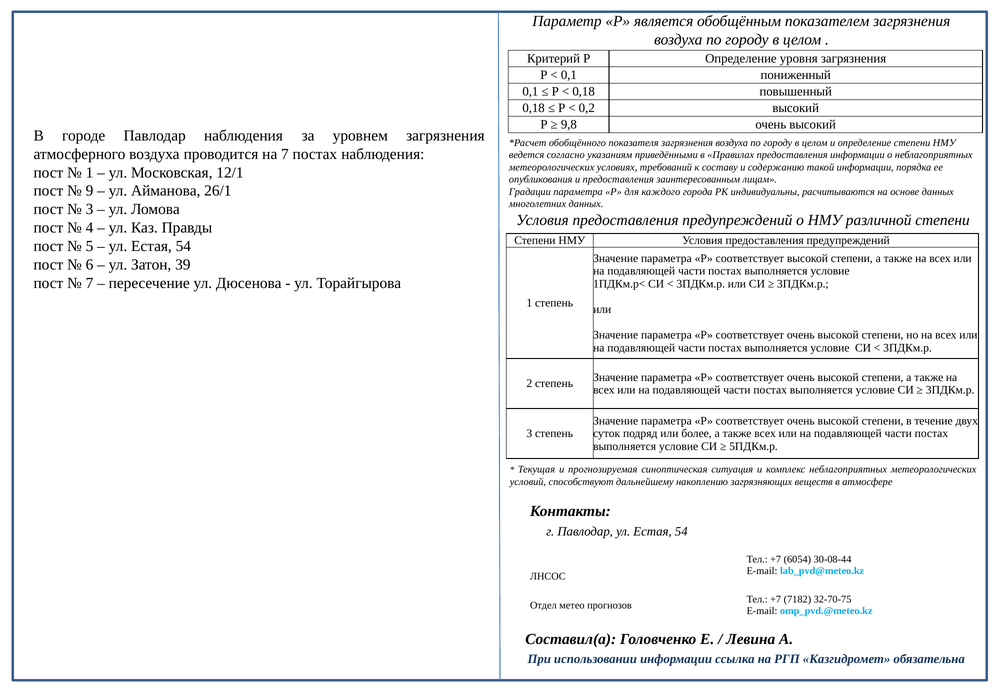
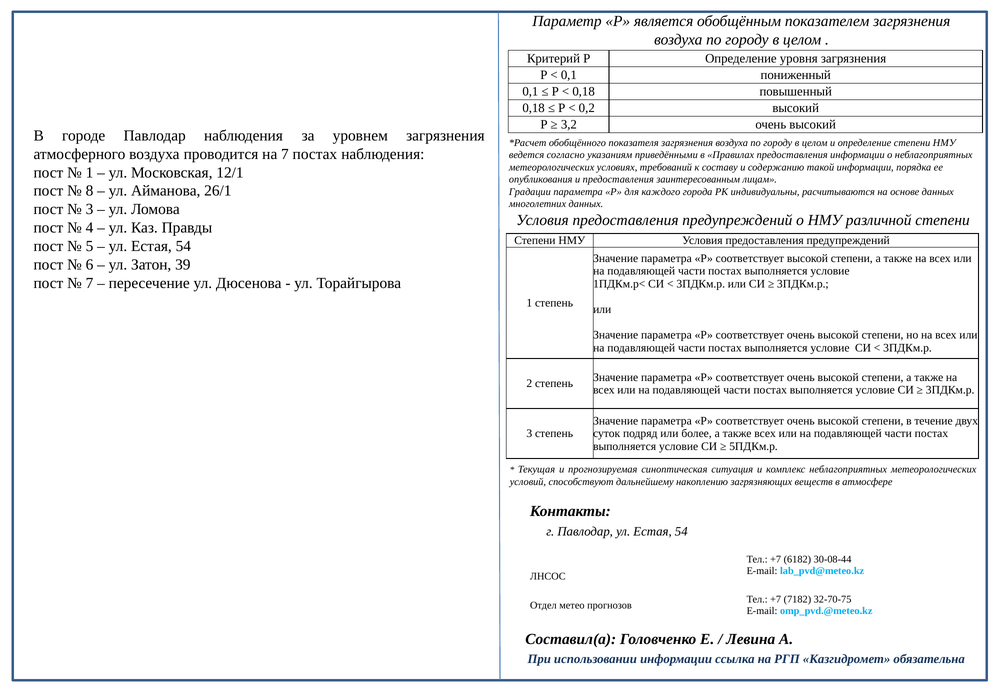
9,8: 9,8 -> 3,2 (569, 124)
9: 9 -> 8 (89, 191)
6054: 6054 -> 6182 (797, 560)
